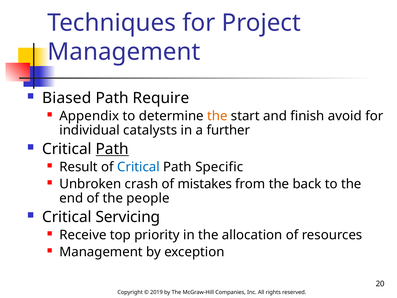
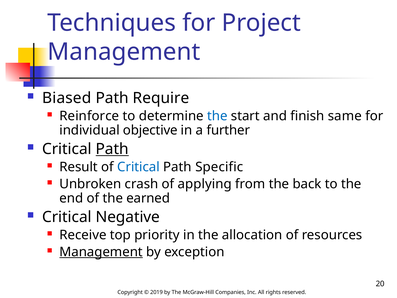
Appendix: Appendix -> Reinforce (89, 116)
the colour: orange -> blue (217, 116)
avoid: avoid -> same (345, 116)
catalysts: catalysts -> objective (150, 130)
mistakes: mistakes -> applying (205, 184)
people: people -> earned (148, 198)
Servicing: Servicing -> Negative (128, 217)
Management underline: none -> present (101, 252)
